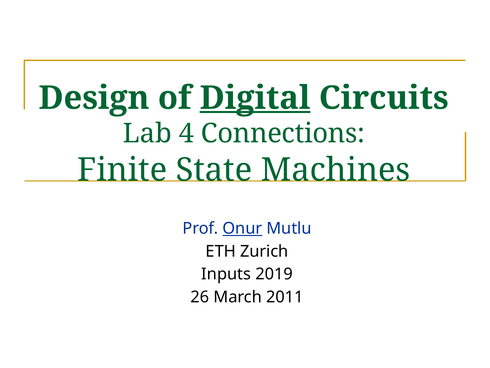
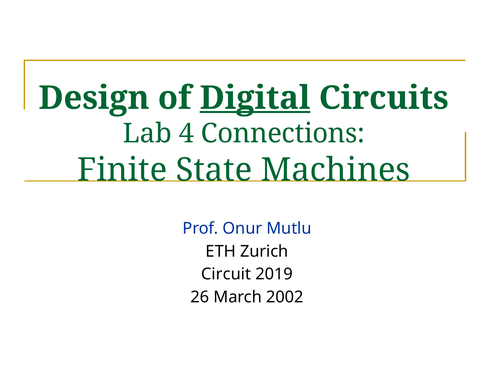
Onur underline: present -> none (242, 228)
Inputs: Inputs -> Circuit (226, 274)
2011: 2011 -> 2002 (285, 297)
